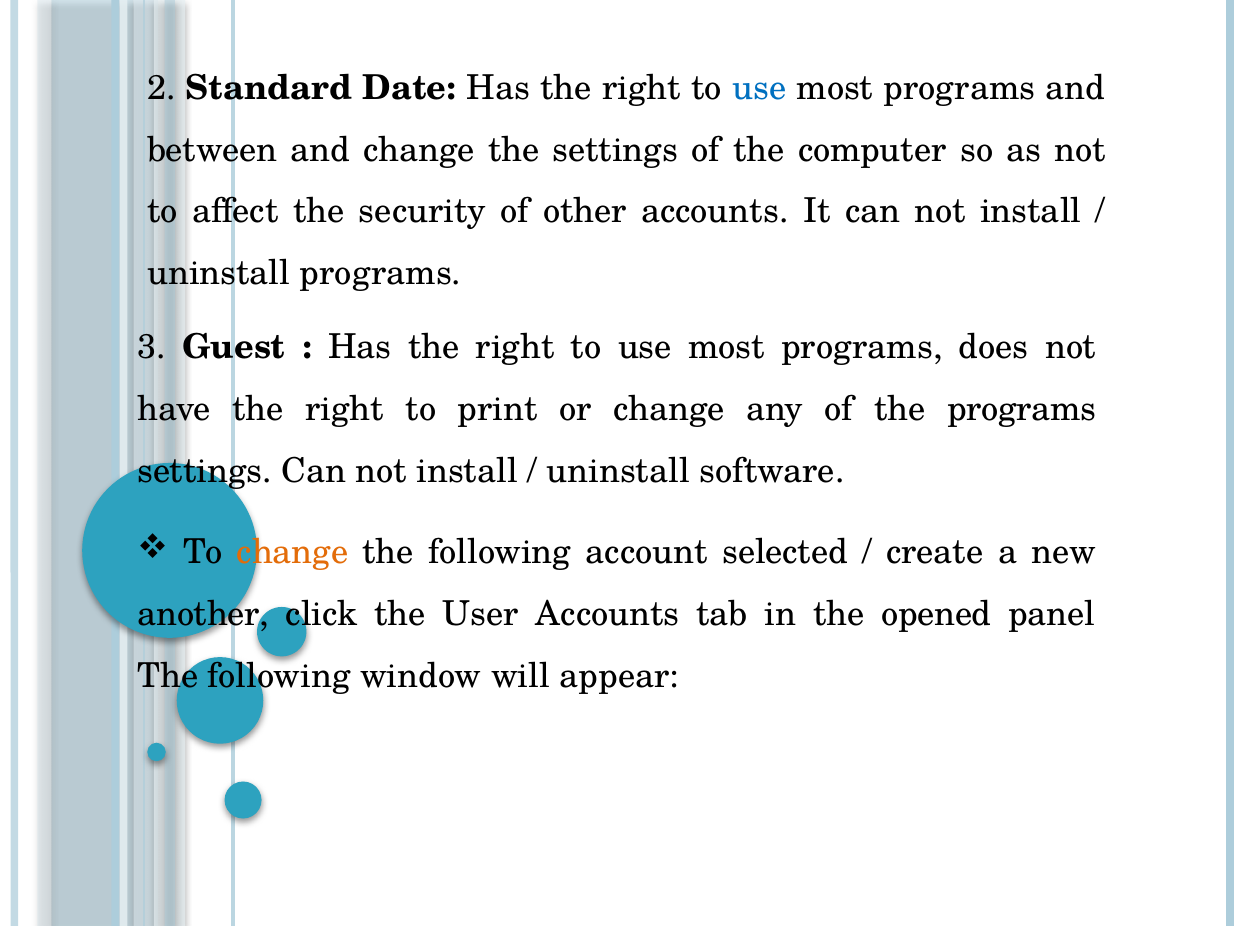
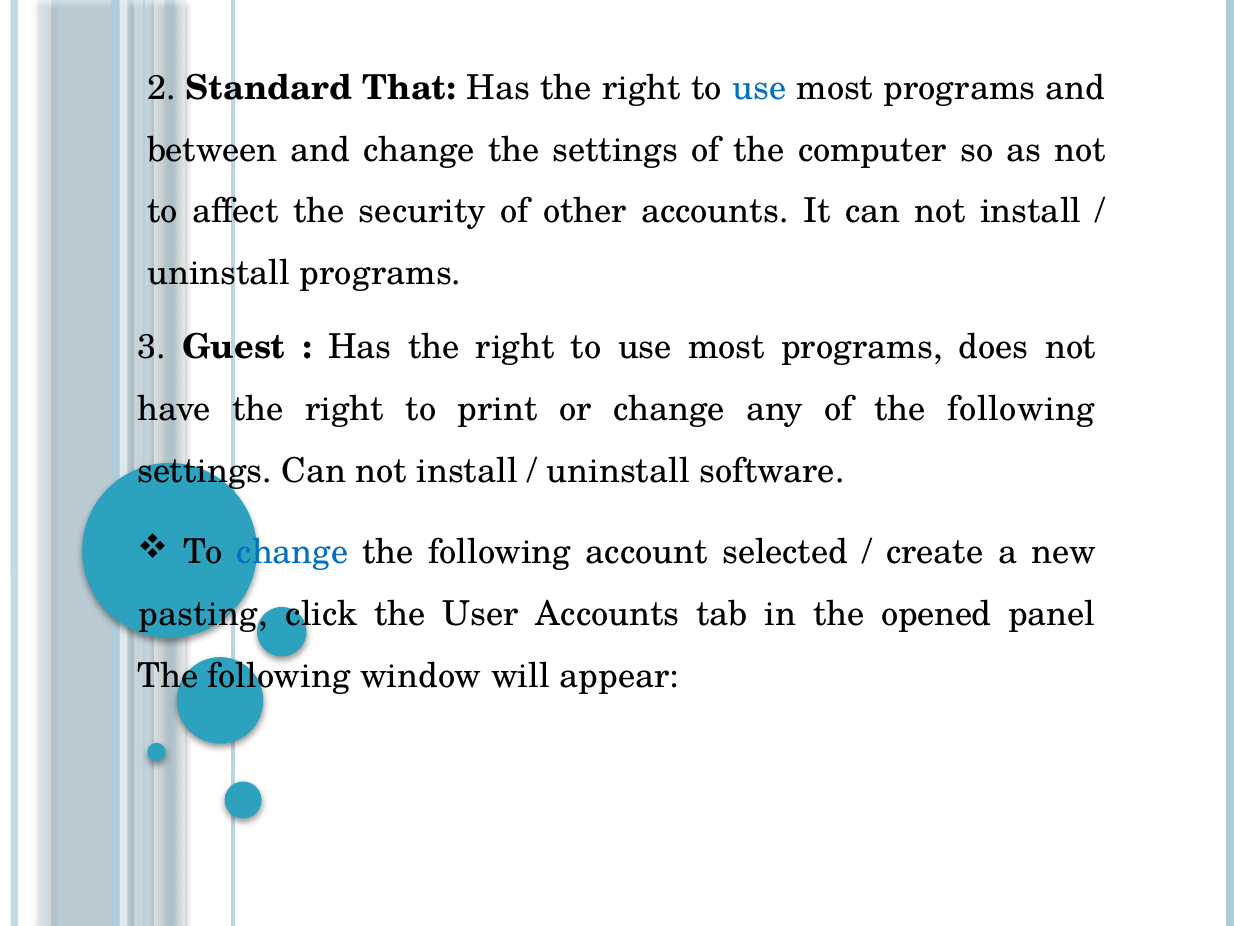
Date: Date -> That (409, 88)
of the programs: programs -> following (1021, 409)
change colour: orange -> blue (293, 552)
another: another -> pasting (203, 614)
